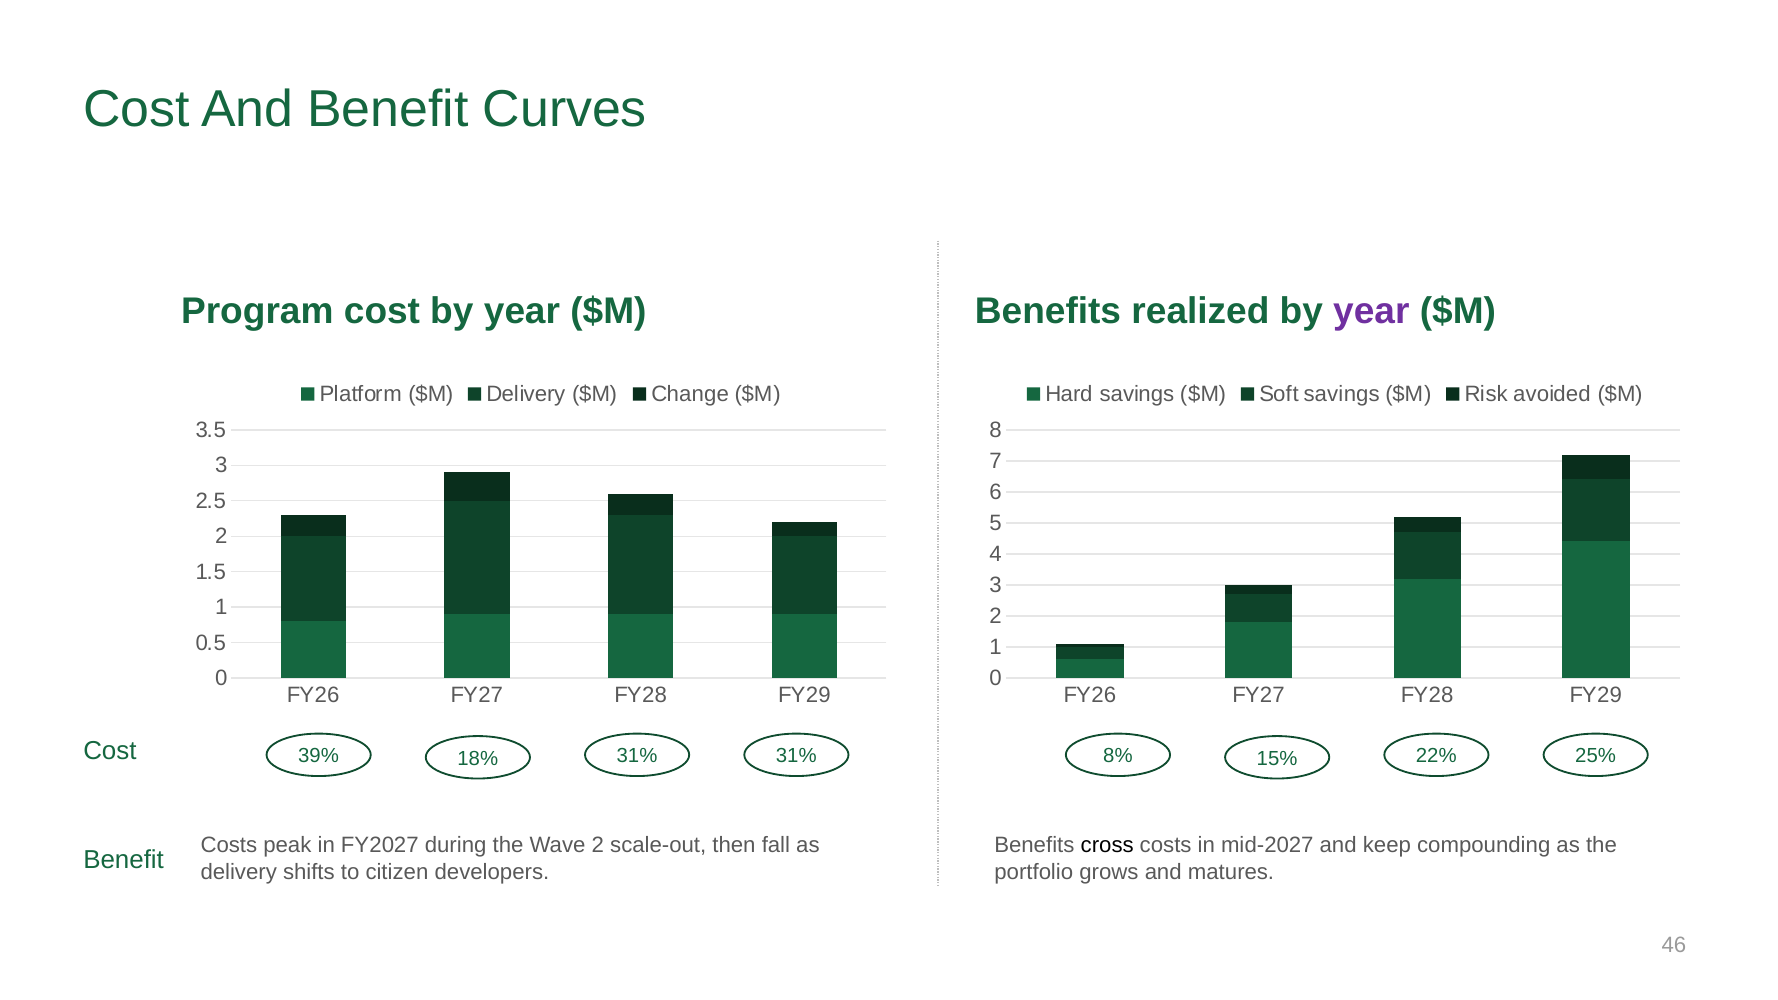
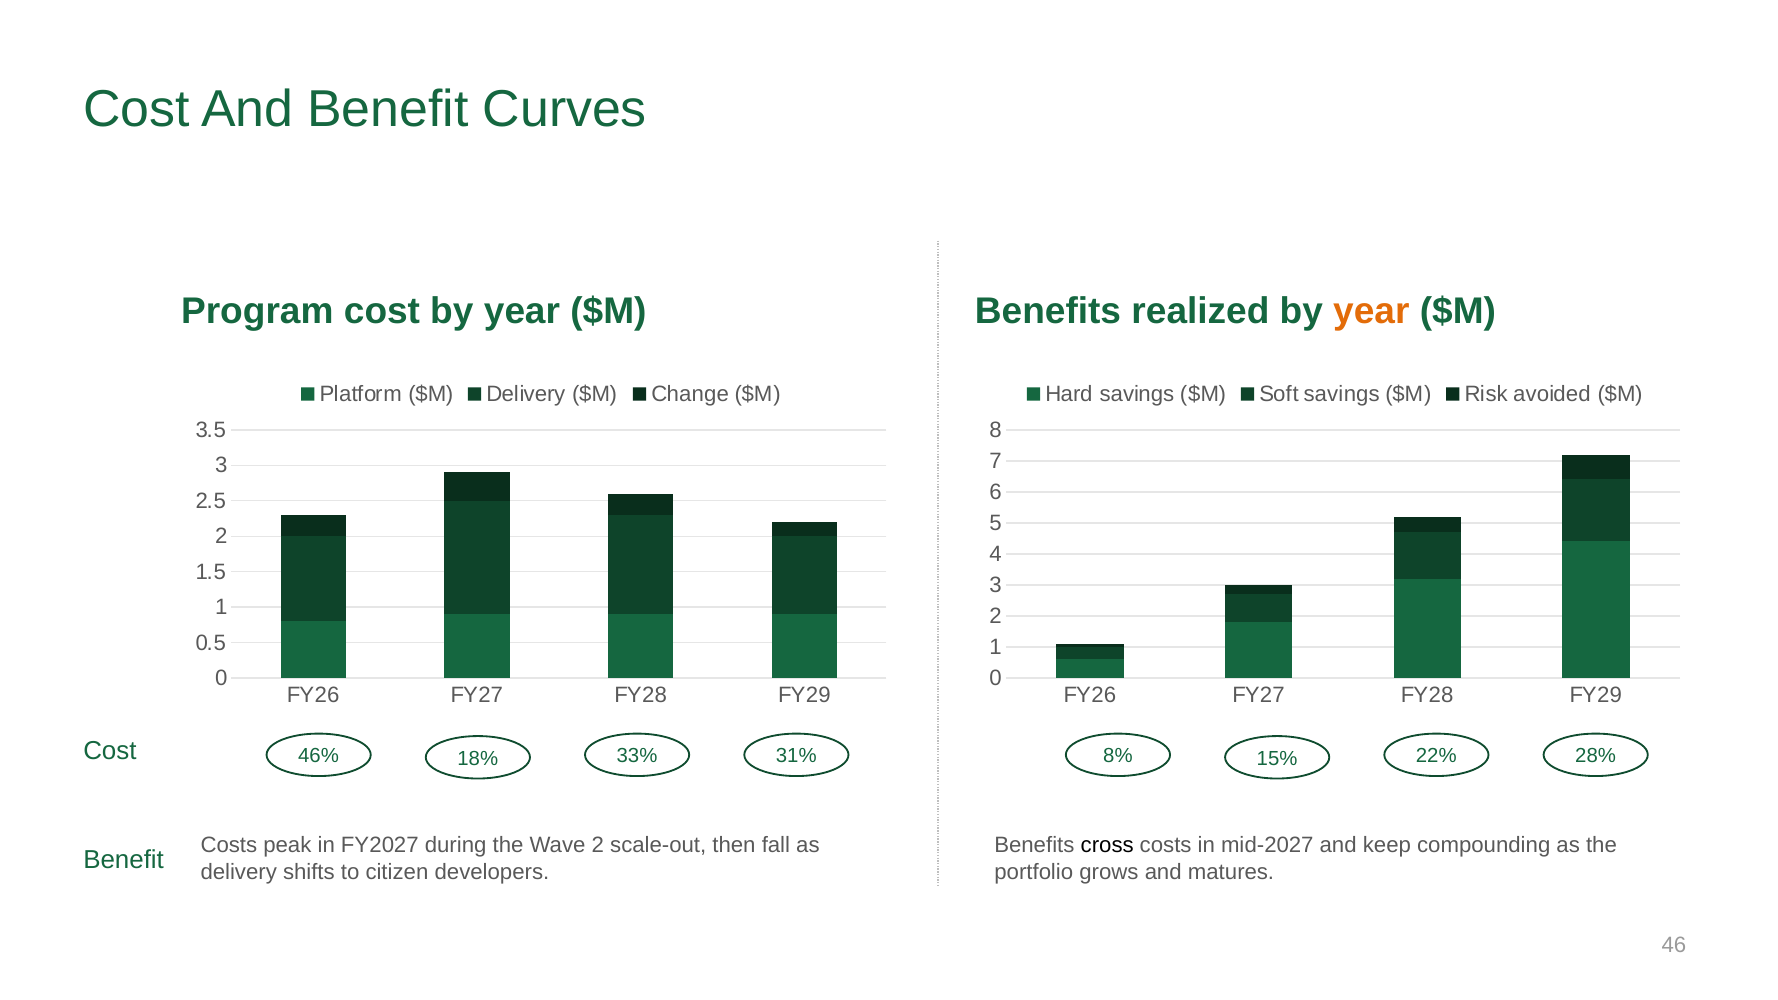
year colour: purple -> orange (1371, 311)
39%: 39% -> 46% (319, 756)
18% 31%: 31% -> 33% (637, 756)
25%: 25% -> 28% (1596, 756)
